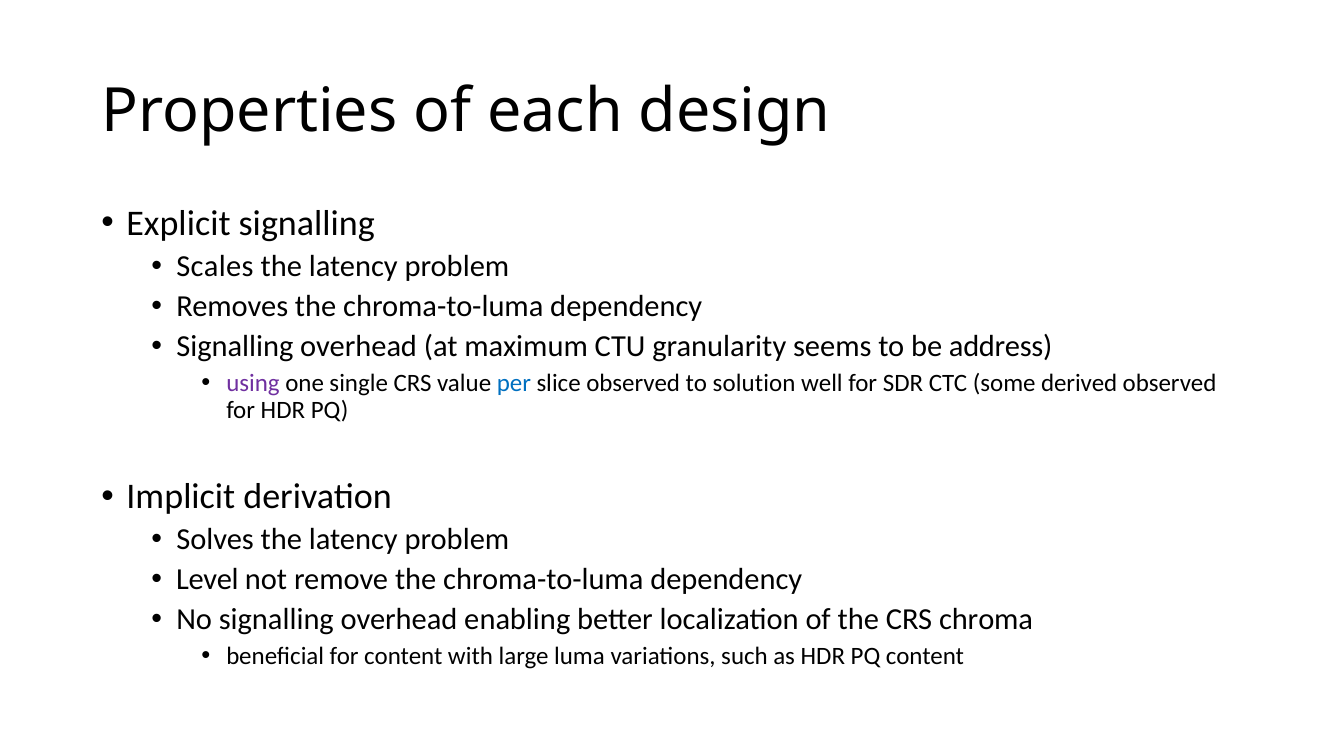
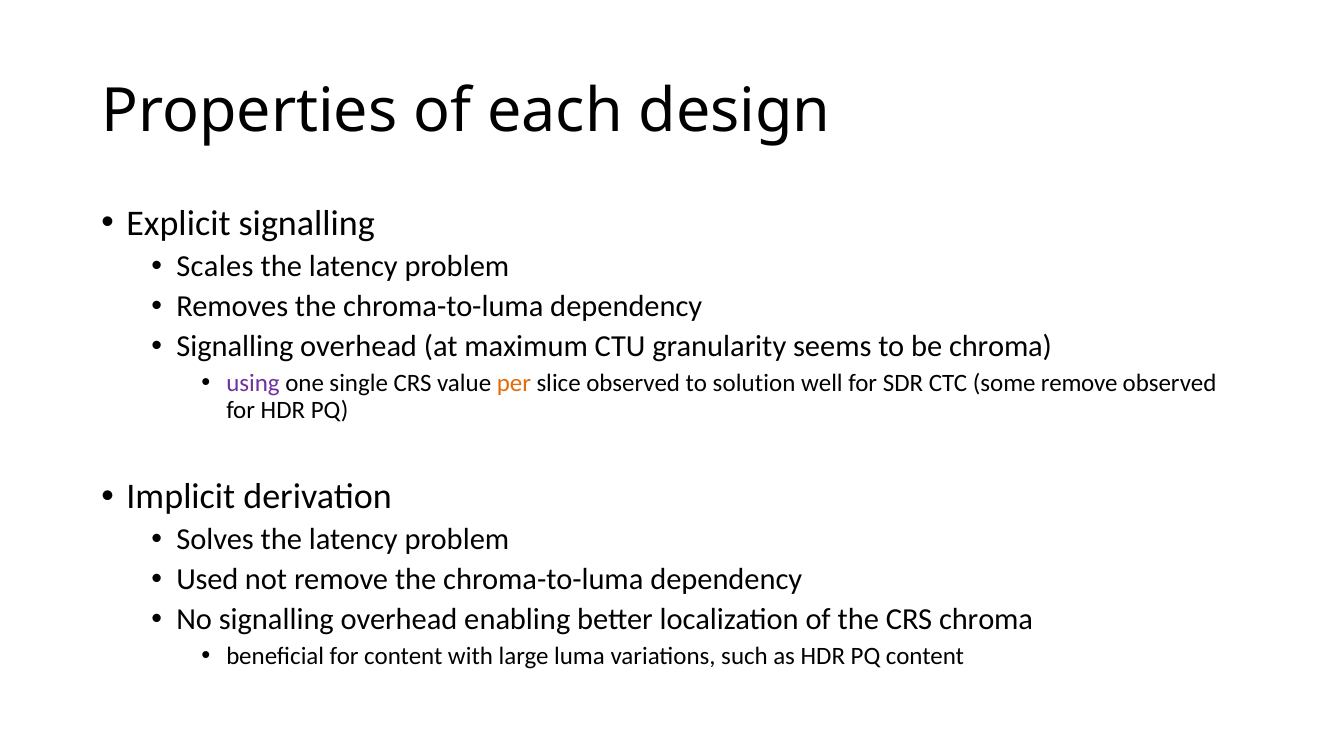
be address: address -> chroma (1001, 346)
per colour: blue -> orange (514, 383)
some derived: derived -> remove (1079, 383)
Level: Level -> Used (207, 579)
